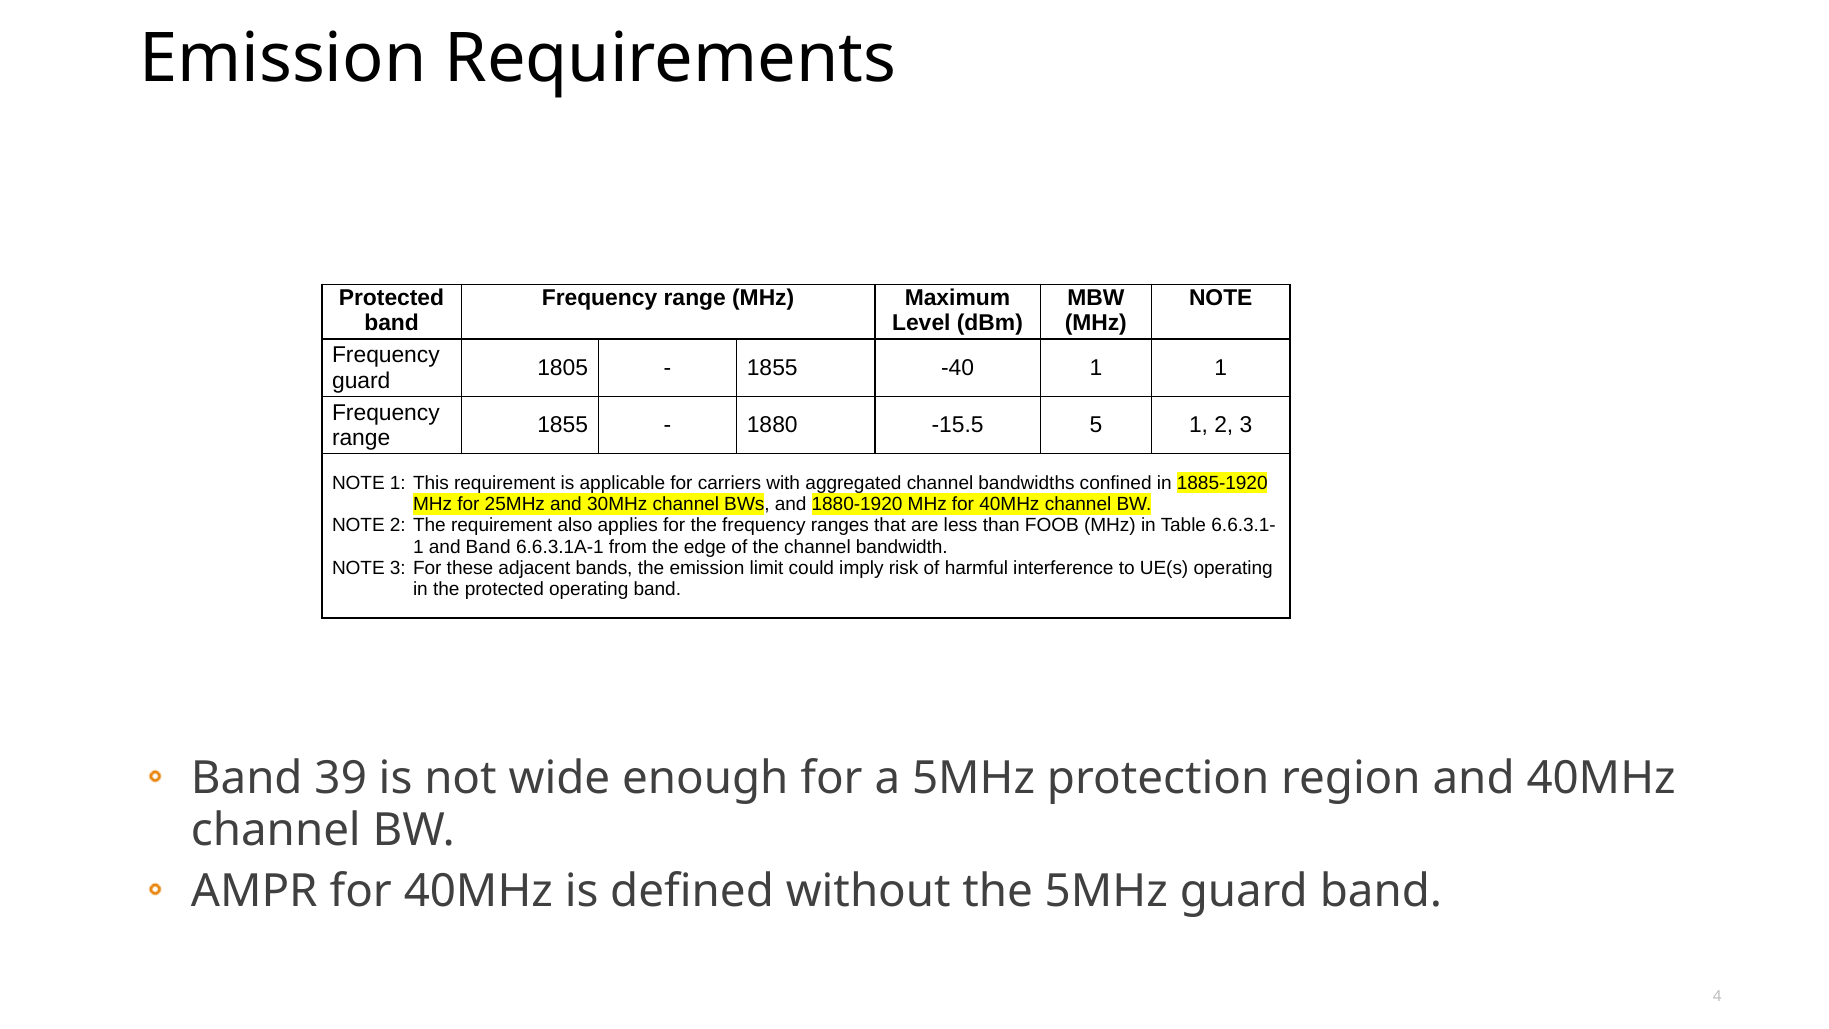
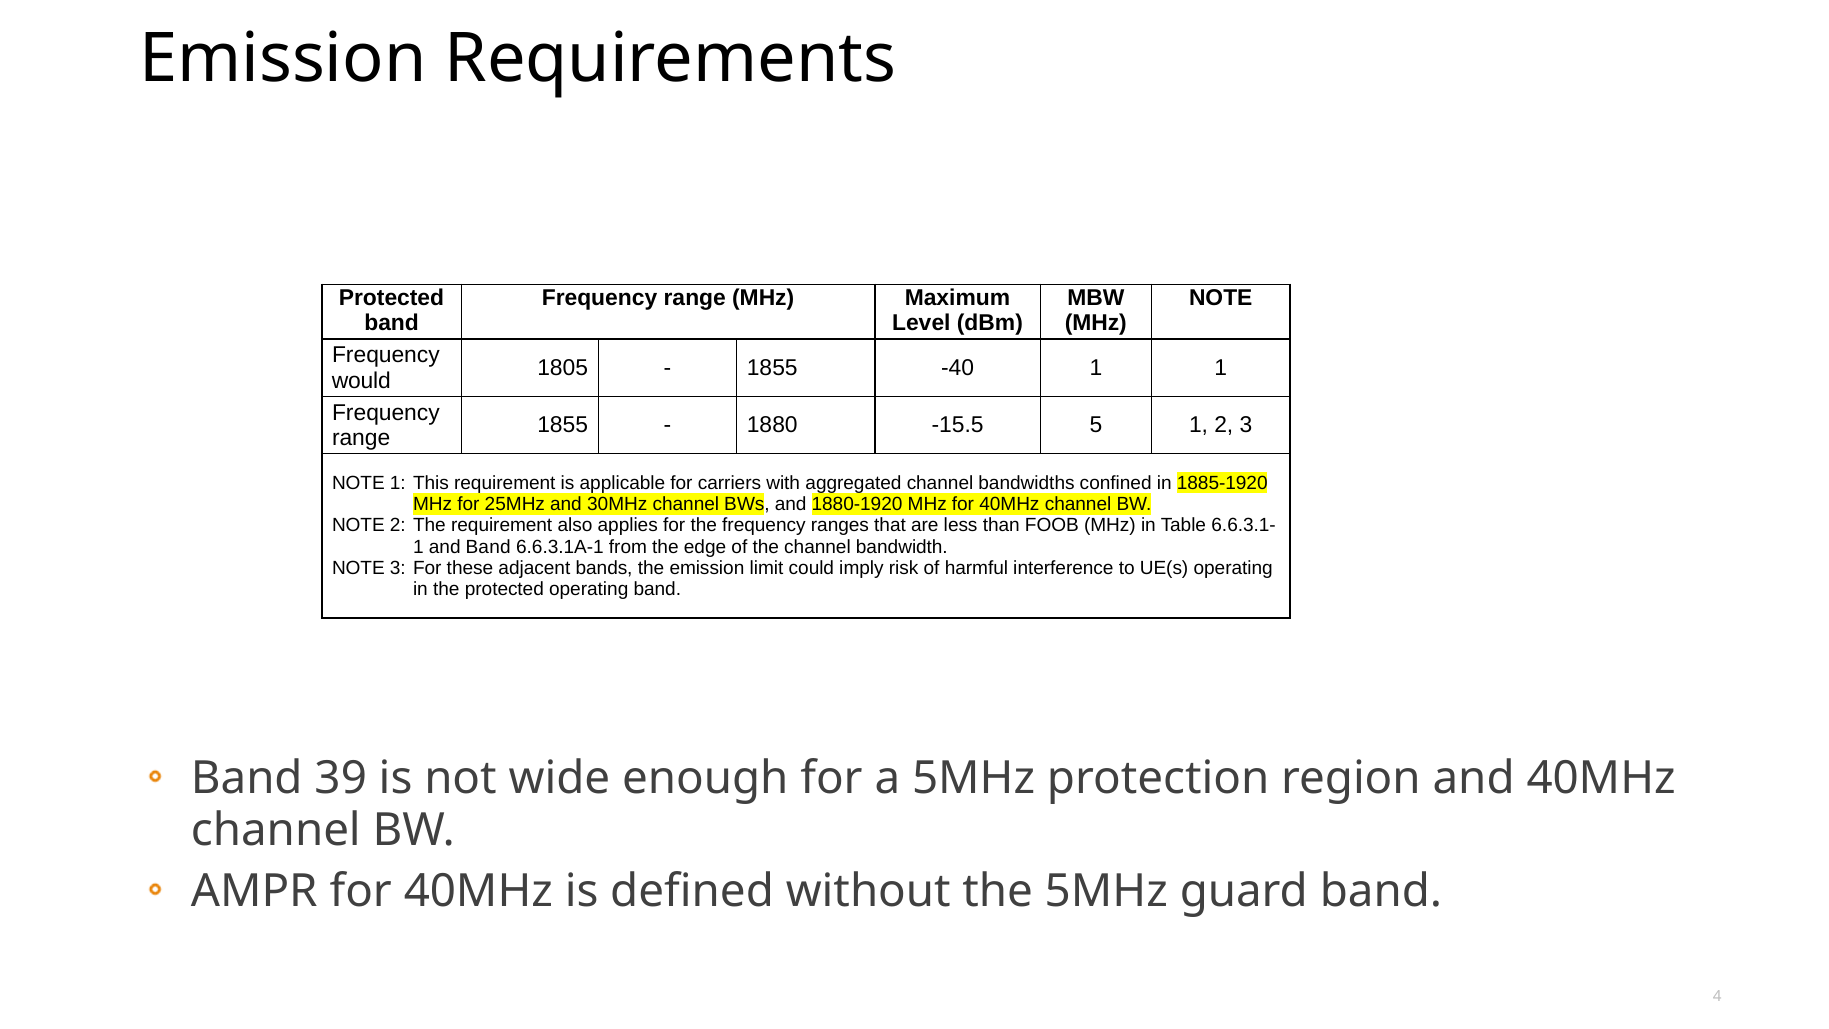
guard: guard -> would (361, 381)
